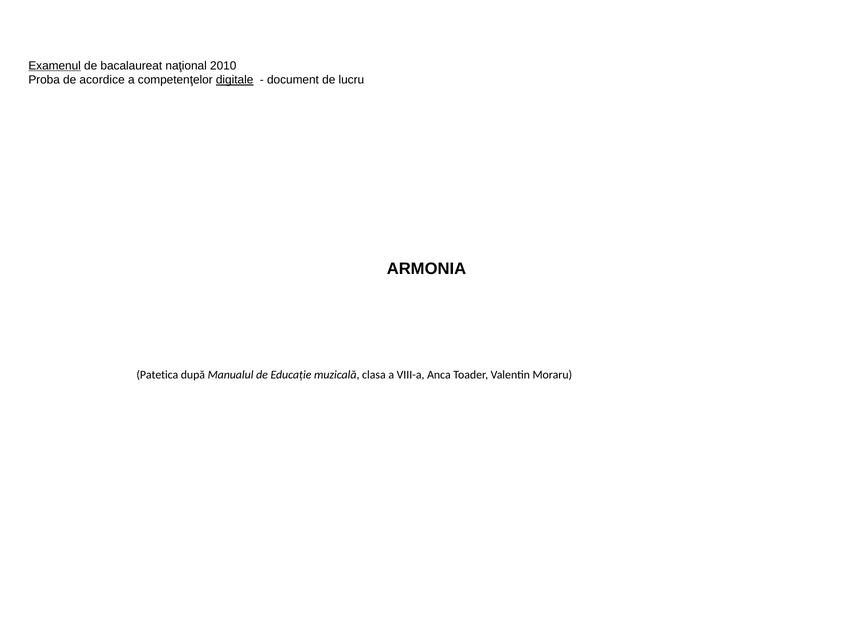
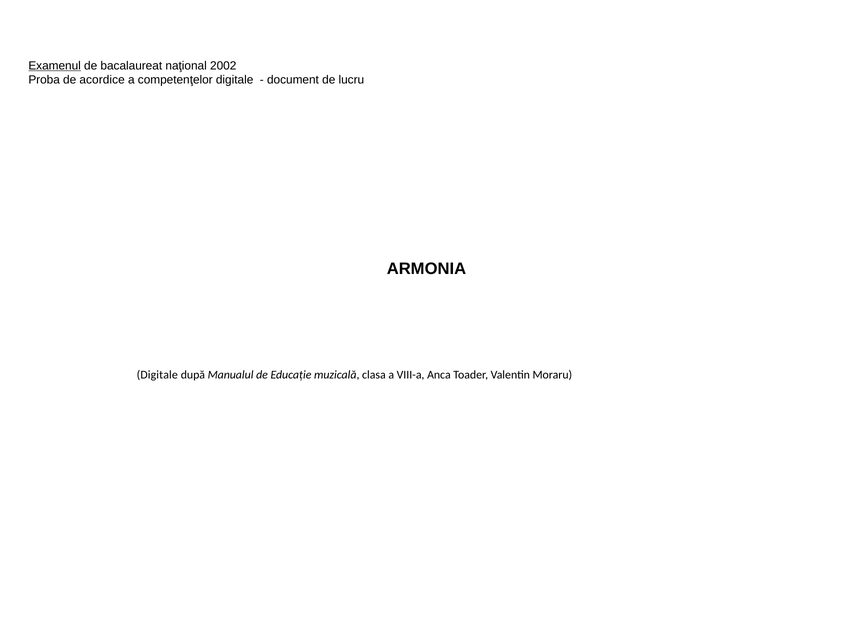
2010: 2010 -> 2002 (223, 66)
digitale underline: present -> none (235, 80)
Patetica: Patetica -> Digitale (157, 375)
